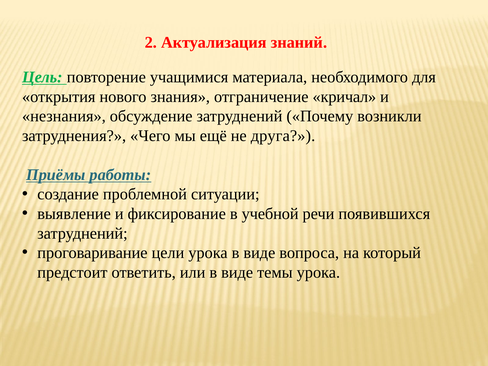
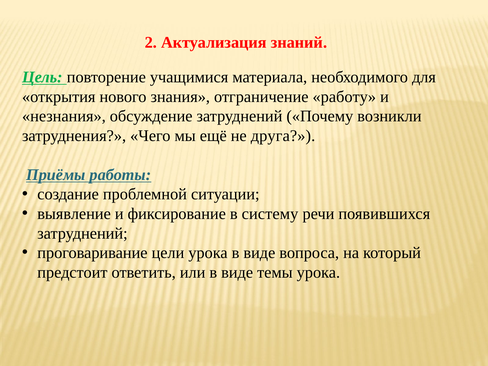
кричал: кричал -> работу (344, 97)
учебной: учебной -> систему (270, 214)
